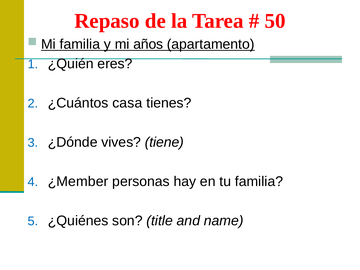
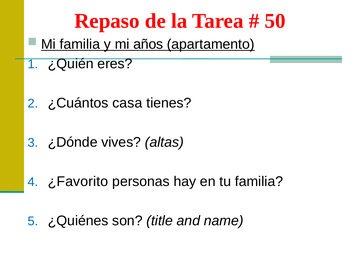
tiene: tiene -> altas (164, 142)
¿Member: ¿Member -> ¿Favorito (78, 181)
